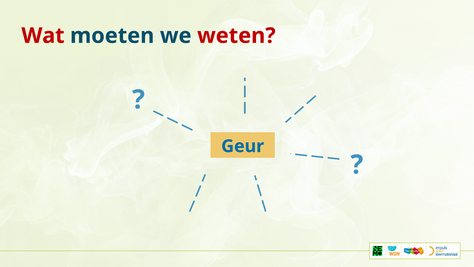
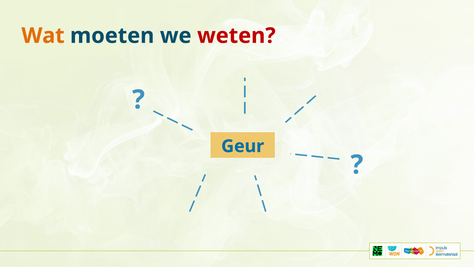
Wat colour: red -> orange (43, 36)
